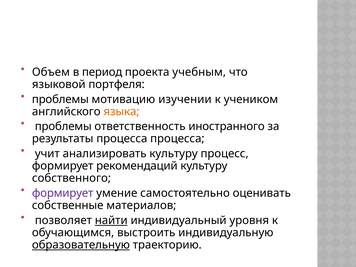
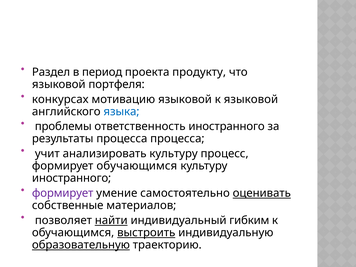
Объем: Объем -> Раздел (51, 72)
учебным: учебным -> продукту (199, 72)
проблемы: проблемы -> конкурсах (60, 99)
мотивацию изучении: изучении -> языковой (185, 99)
к учеником: учеником -> языковой (251, 99)
языка colour: orange -> blue (121, 112)
формирует рекомендаций: рекомендаций -> обучающимся (137, 166)
собственного: собственного -> иностранного (72, 178)
оценивать underline: none -> present (262, 193)
уровня: уровня -> гибким (249, 220)
выстроить underline: none -> present (146, 233)
